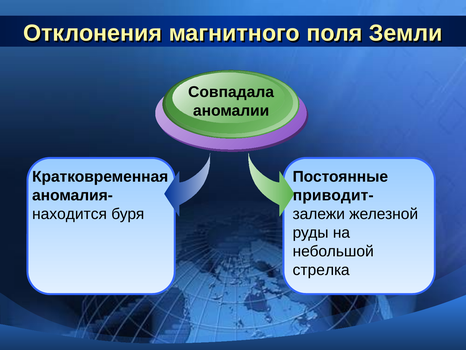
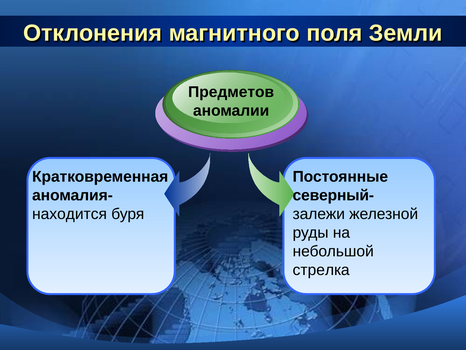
Совпадала: Совпадала -> Предметов (231, 92)
приводит-: приводит- -> северный- (333, 195)
